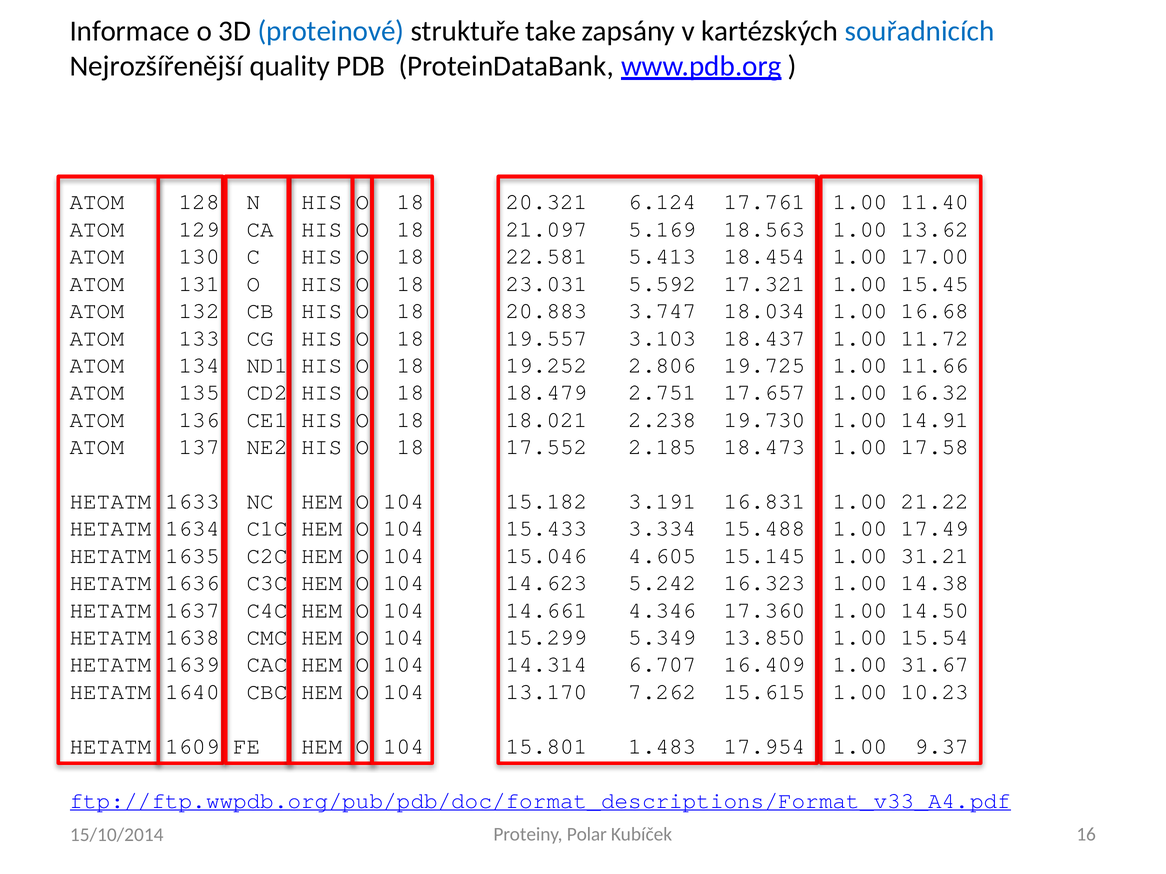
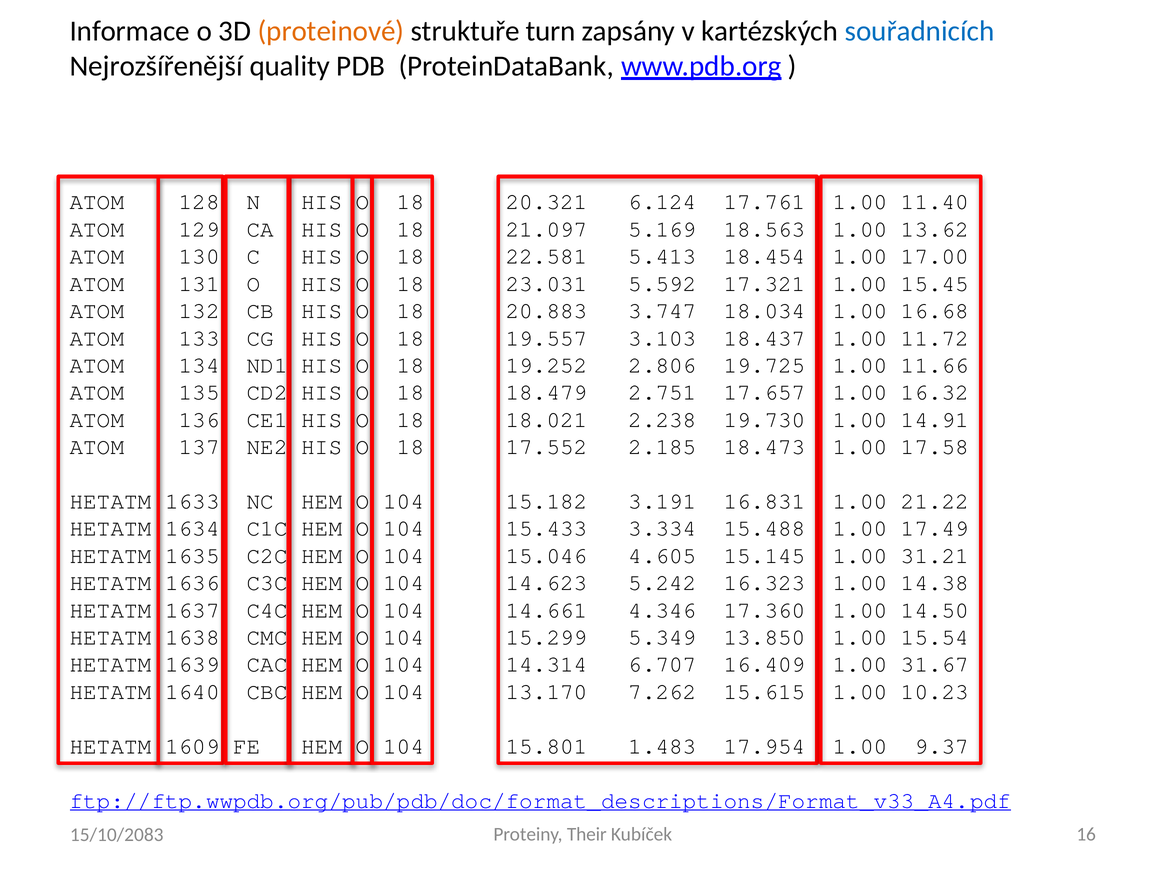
proteinové colour: blue -> orange (331, 31)
take: take -> turn (551, 31)
Polar: Polar -> Their (587, 835)
15/10/2014: 15/10/2014 -> 15/10/2083 (117, 835)
